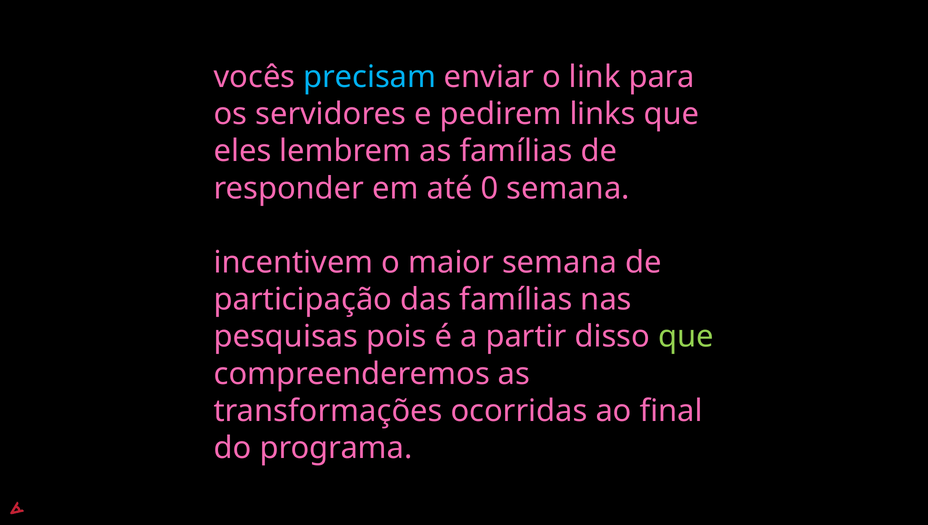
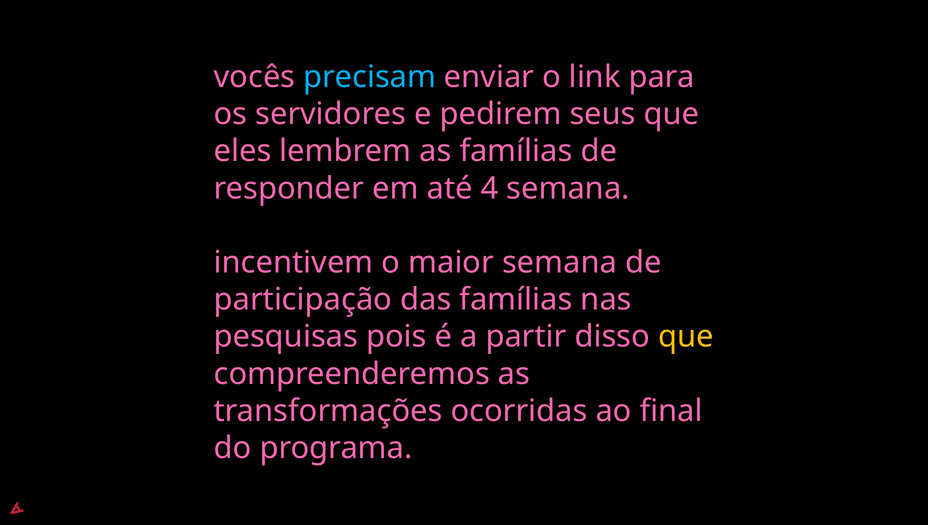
links: links -> seus (603, 114)
0: 0 -> 4 (490, 188)
que colour: light green -> yellow (686, 337)
